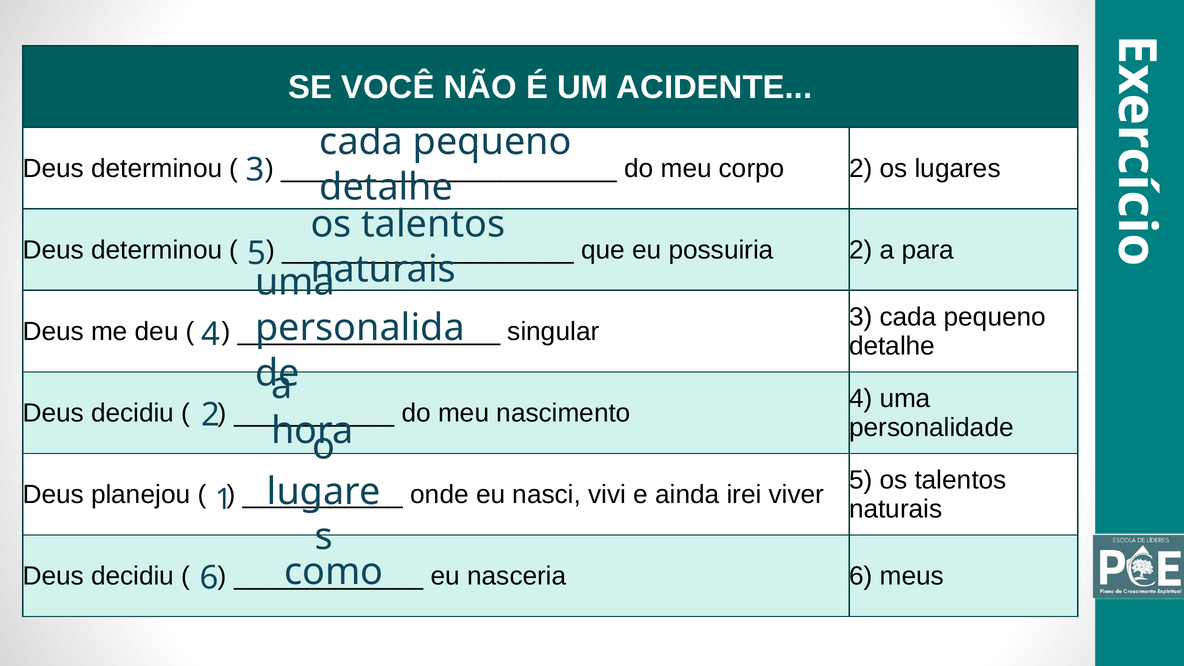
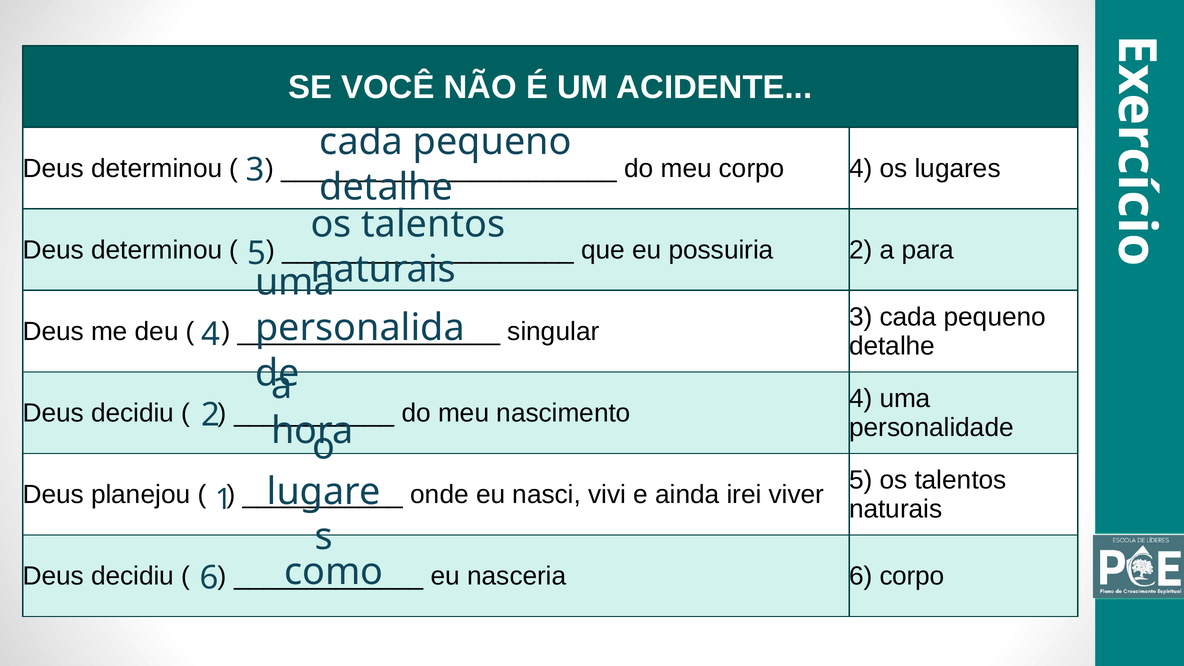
corpo 2: 2 -> 4 (861, 169)
6 meus: meus -> corpo (912, 576)
